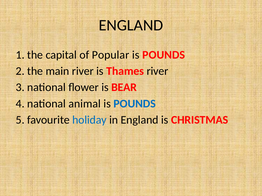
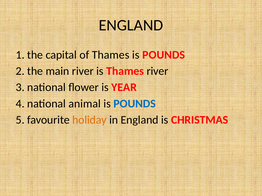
of Popular: Popular -> Thames (111, 55)
BEAR: BEAR -> YEAR (124, 88)
holiday colour: blue -> orange (89, 120)
